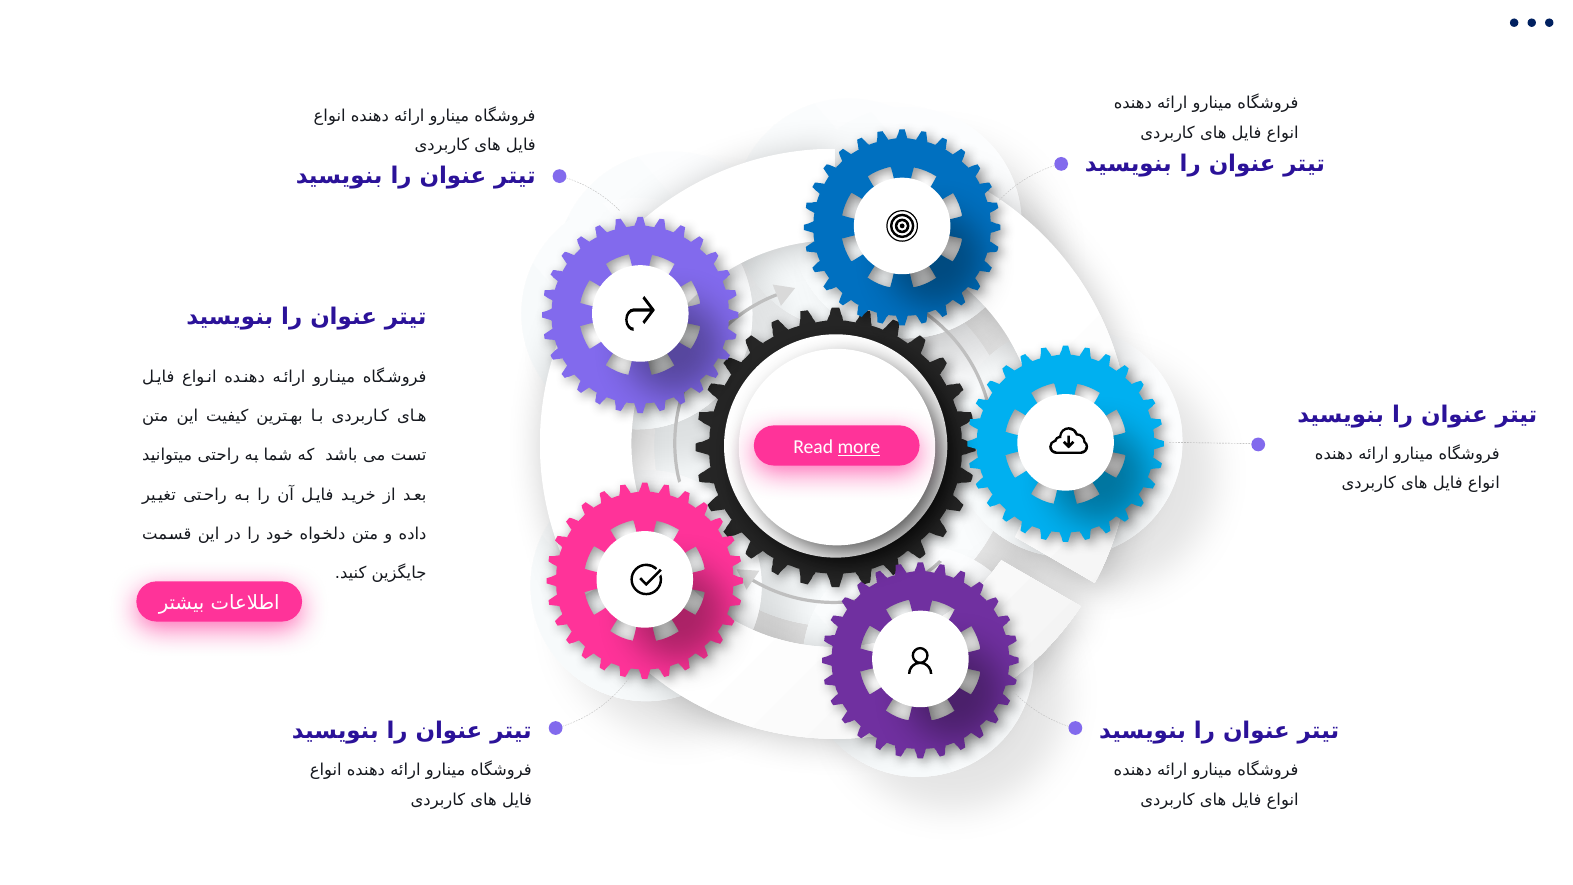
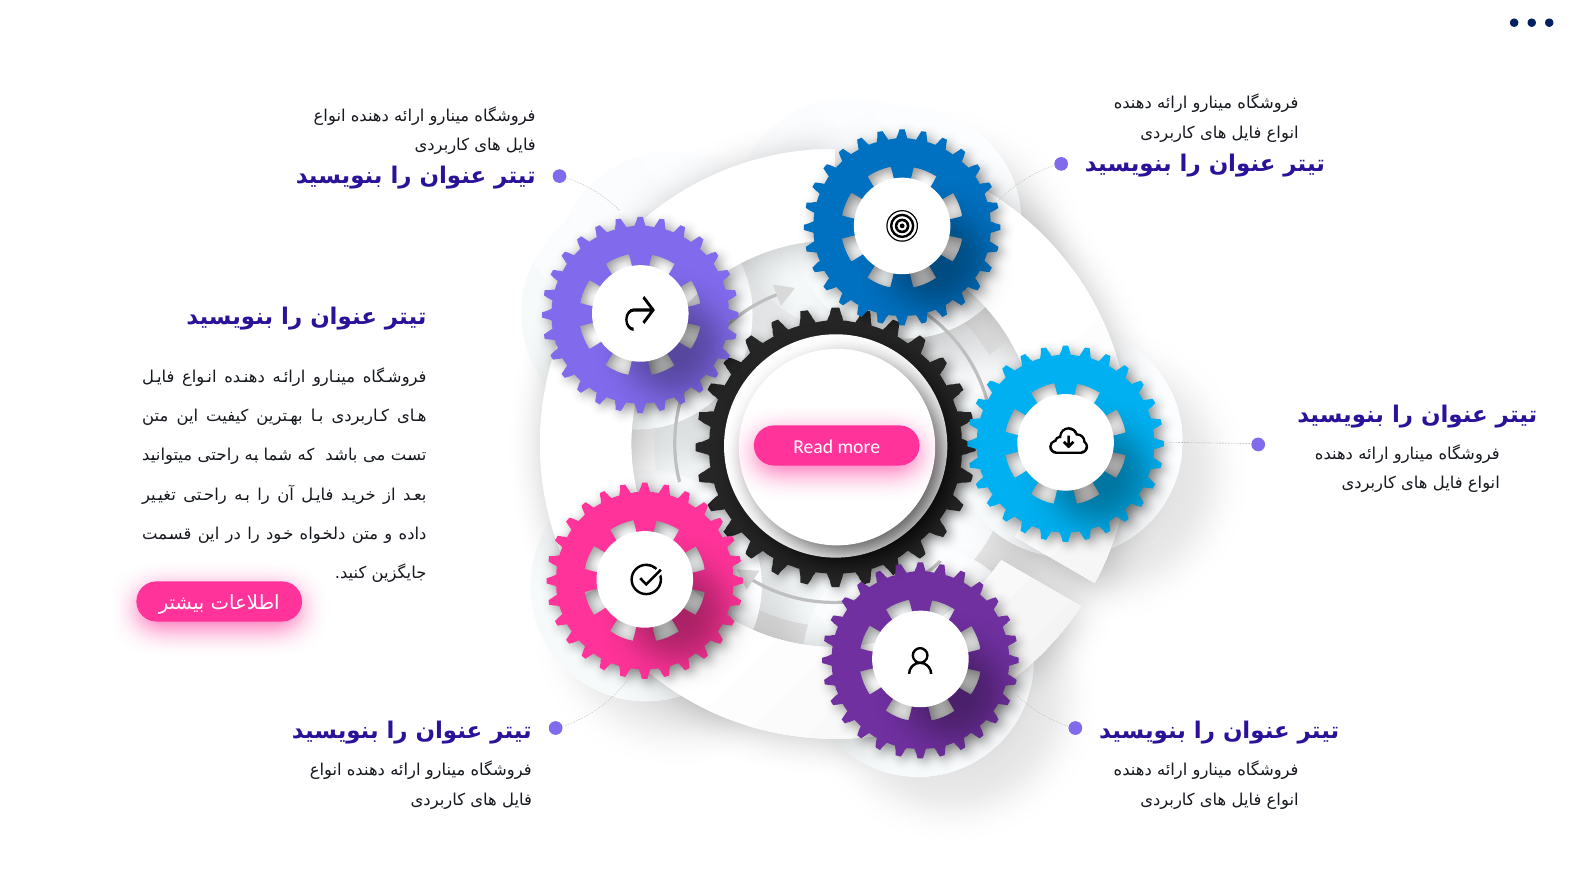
more underline: present -> none (859, 447)
